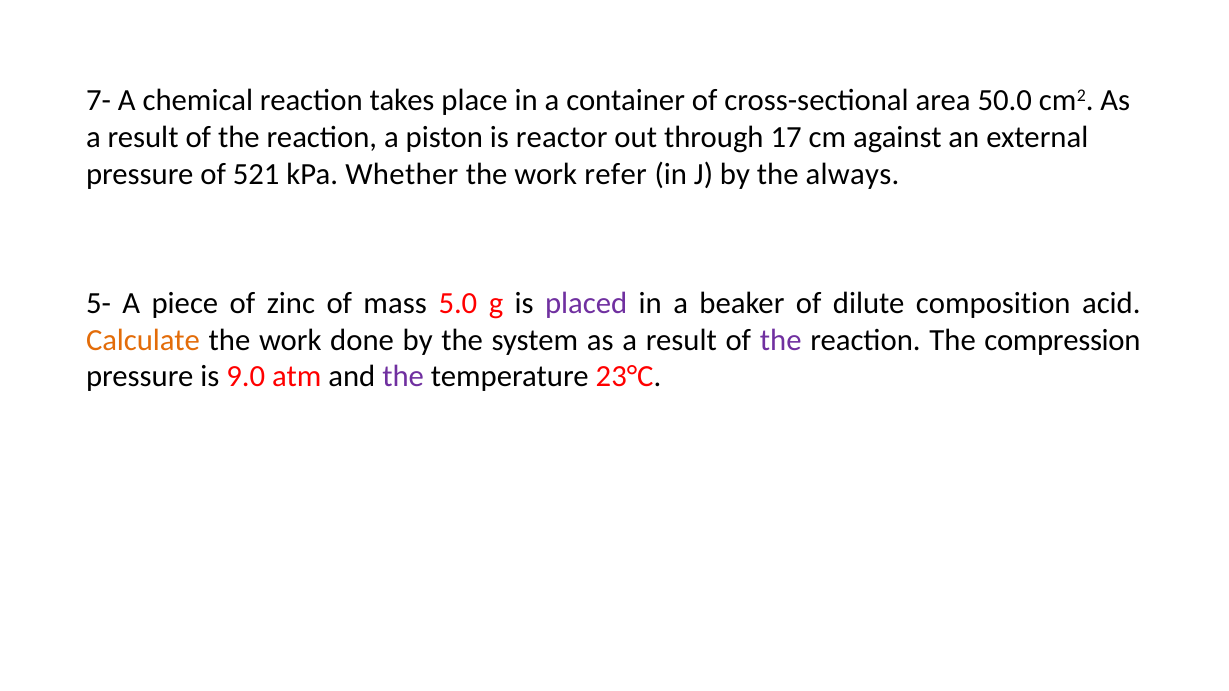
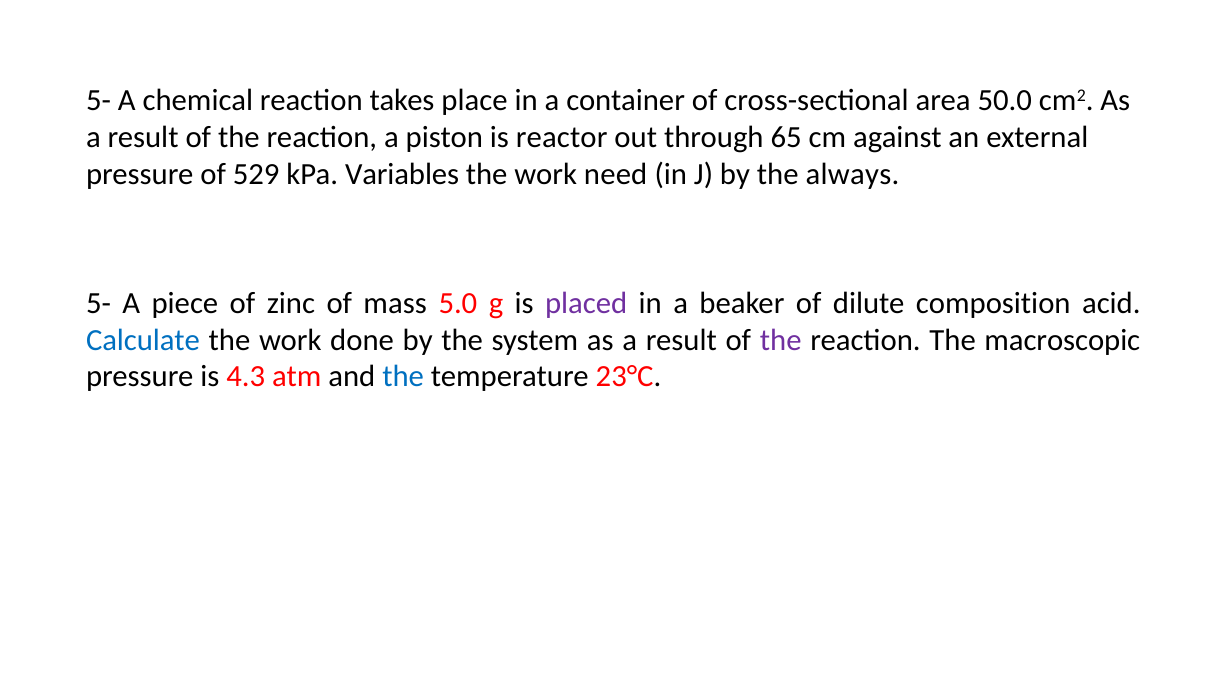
7-: 7- -> 5- (98, 101)
17: 17 -> 65 (786, 137)
521: 521 -> 529 (256, 174)
Whether: Whether -> Variables (402, 174)
refer: refer -> need (616, 174)
Calculate colour: orange -> blue (143, 340)
compression: compression -> macroscopic (1062, 340)
9.0: 9.0 -> 4.3 (246, 377)
the colour: purple -> blue (403, 377)
